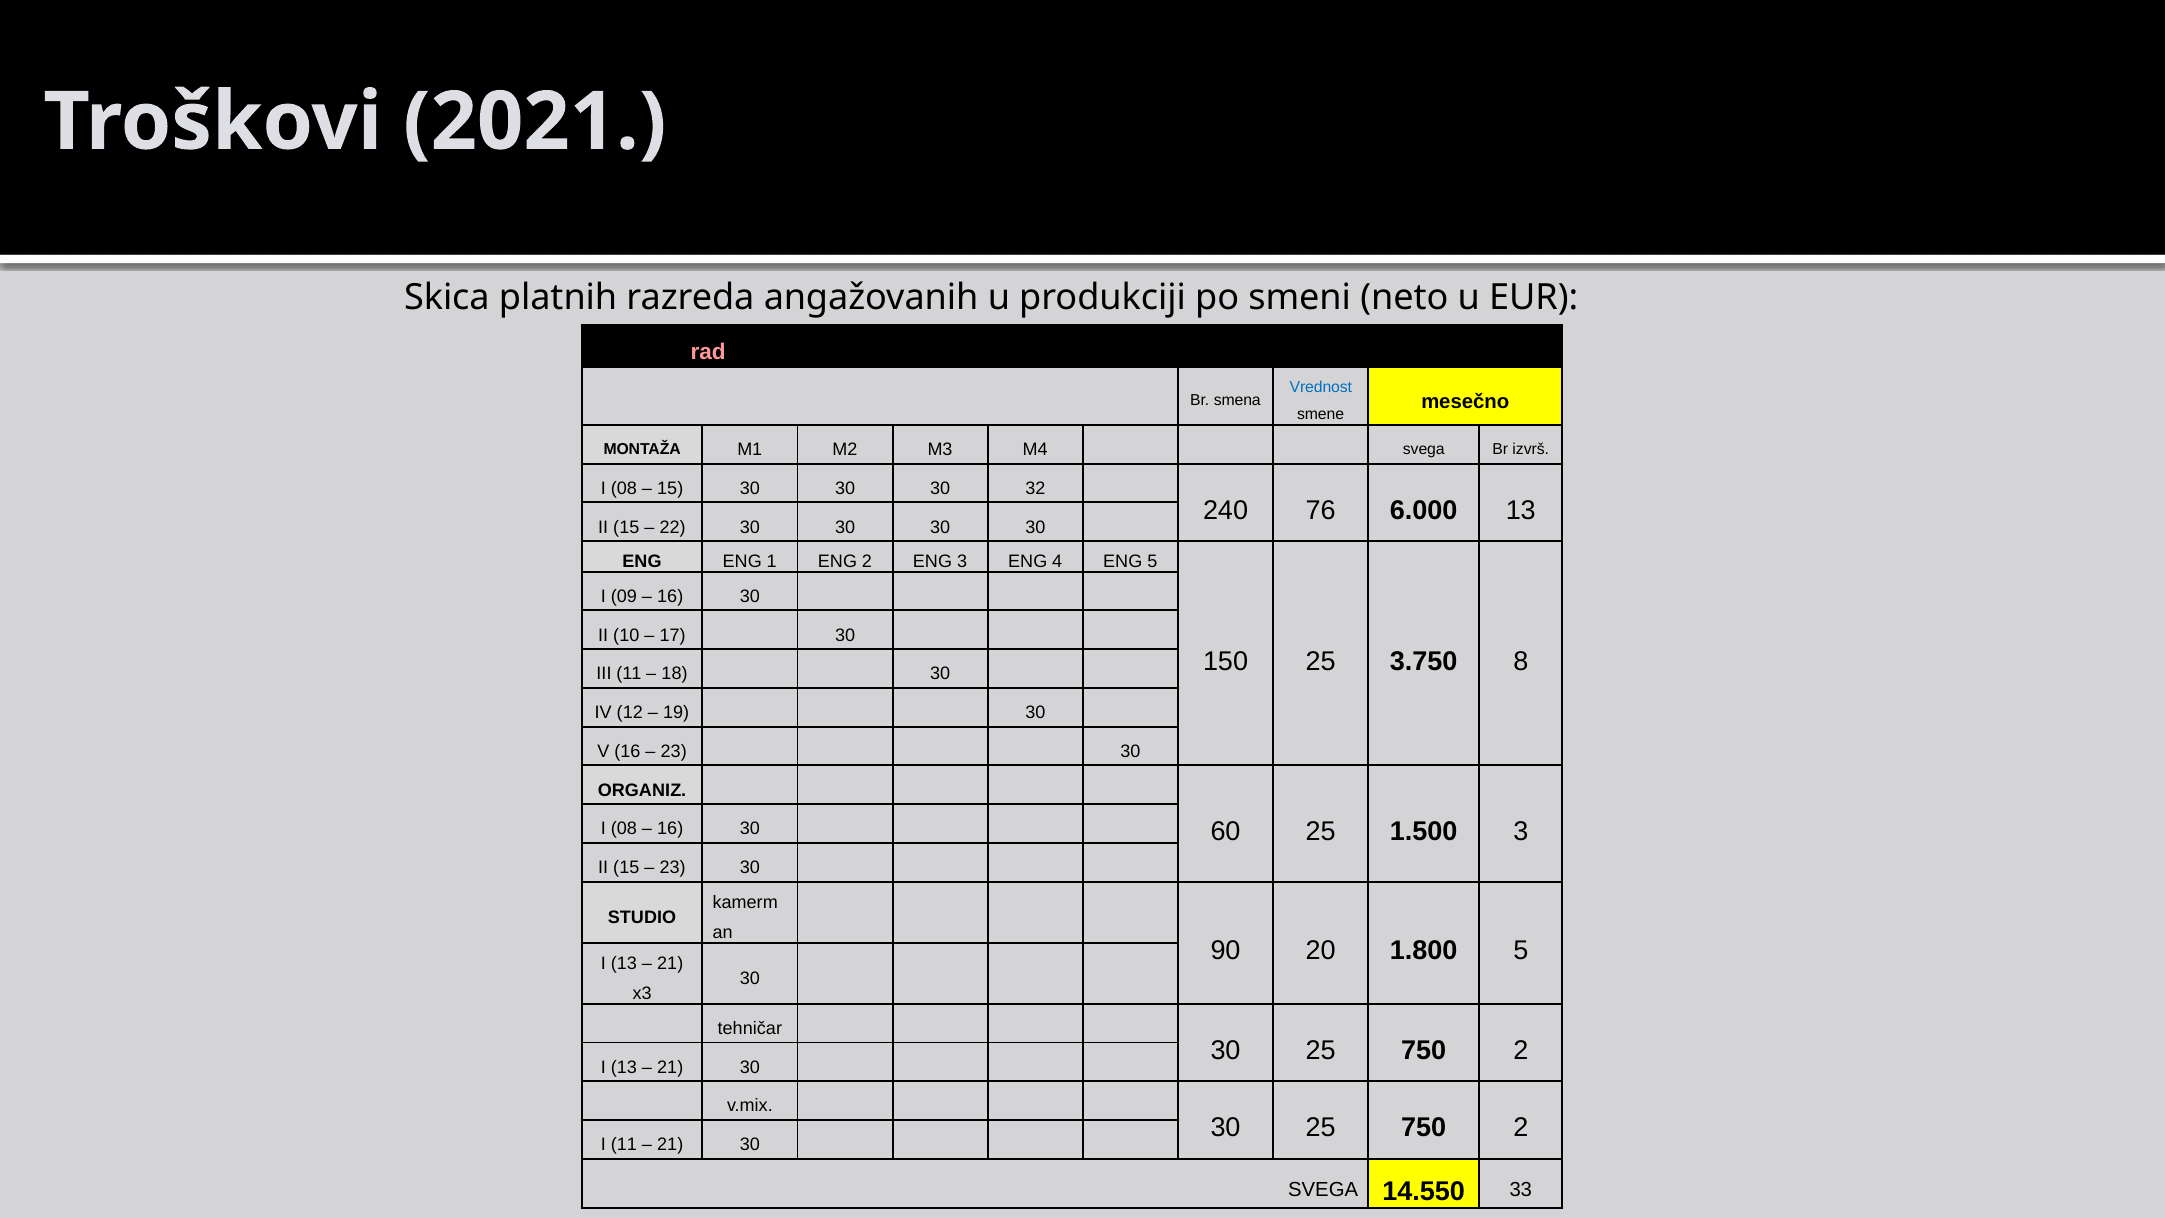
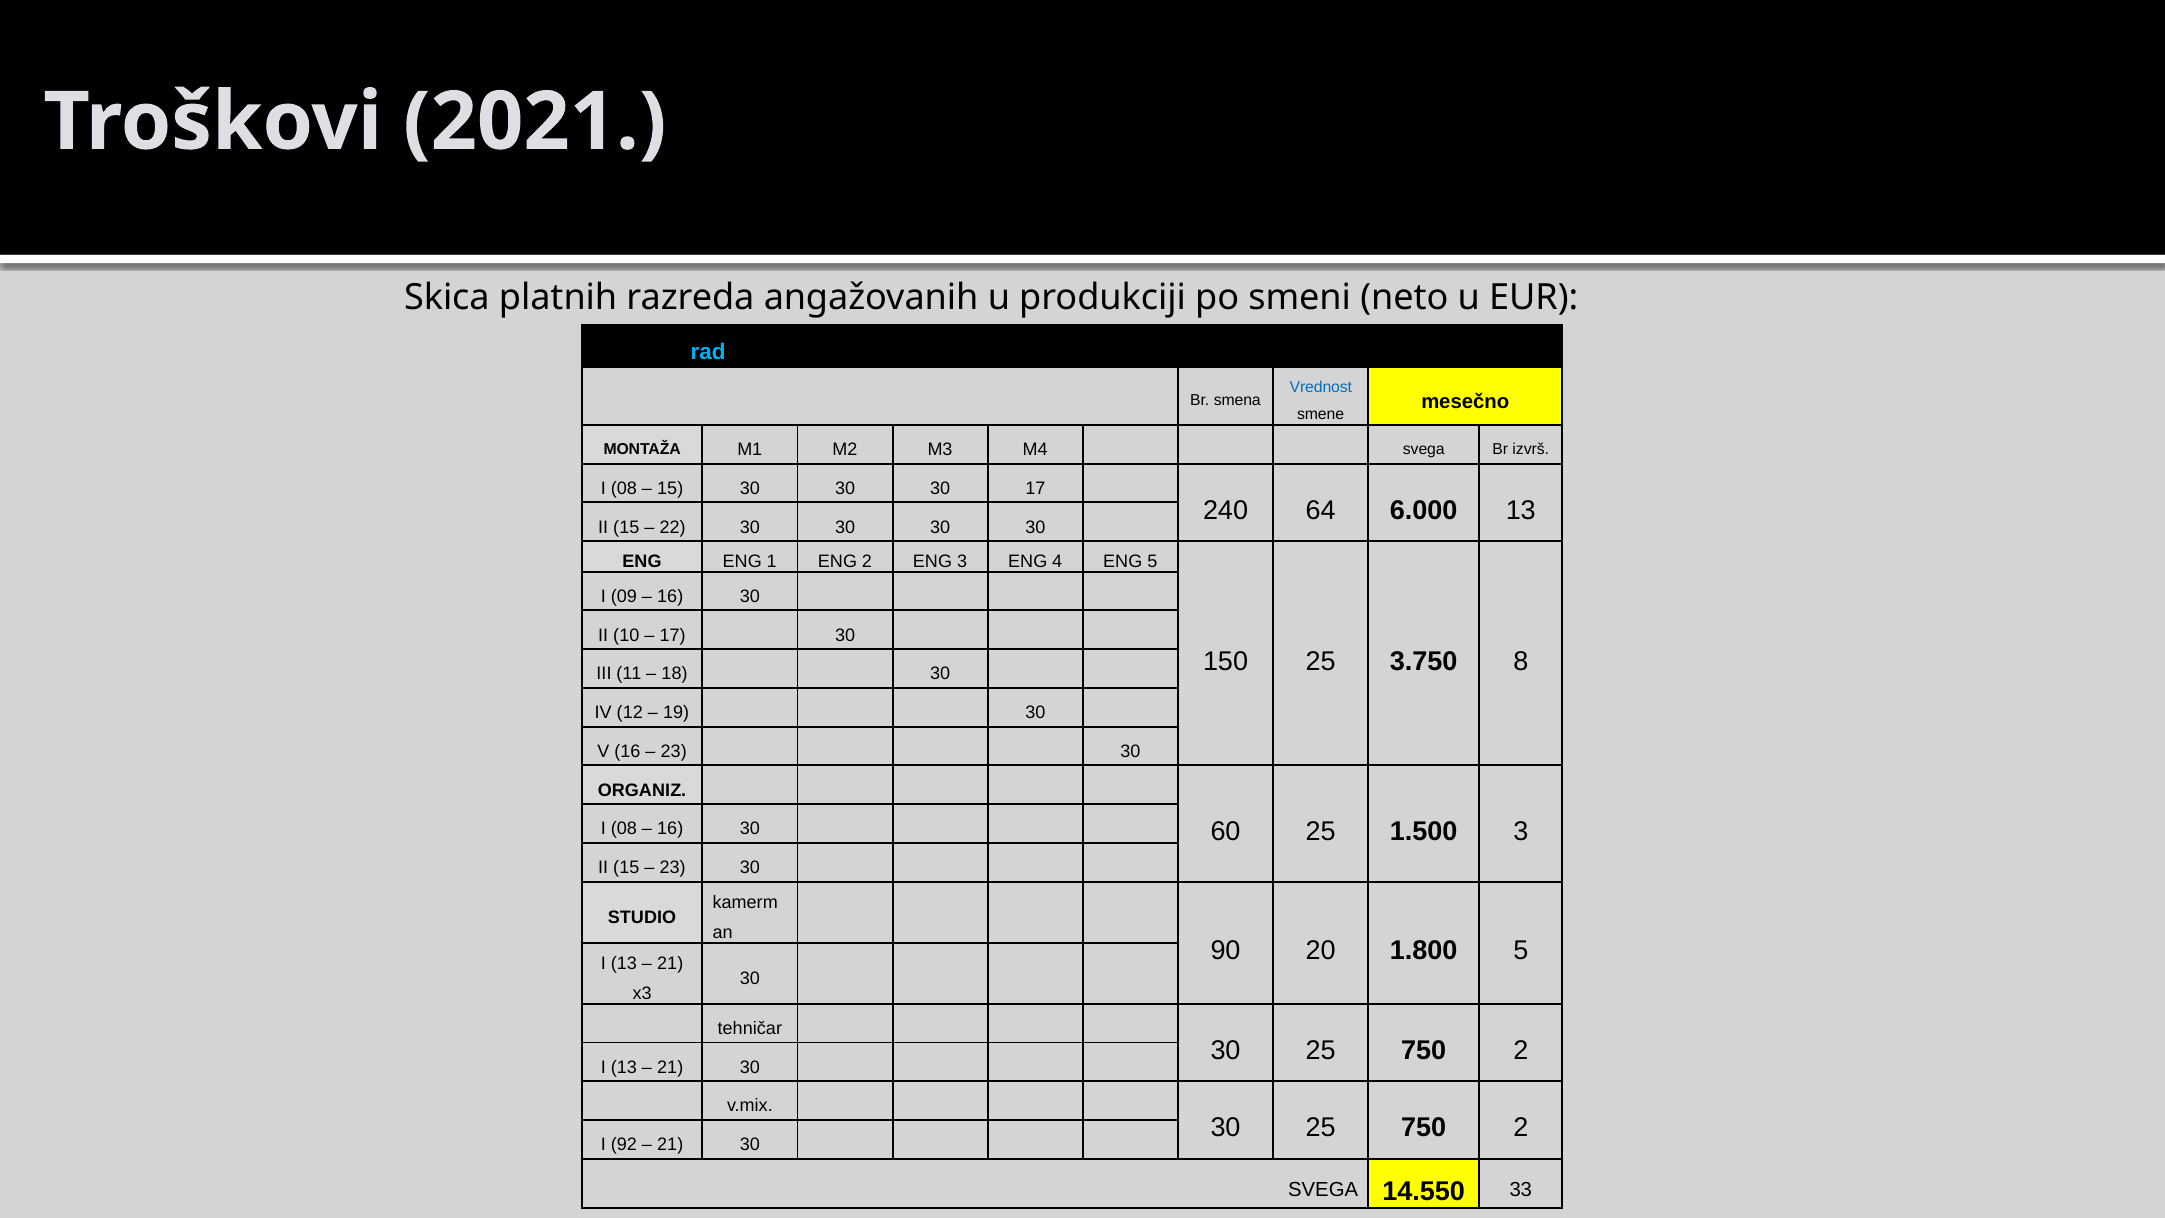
rad colour: pink -> light blue (708, 352)
30 32: 32 -> 17 (1035, 488)
76: 76 -> 64 (1321, 510)
I 11: 11 -> 92 (624, 1145)
